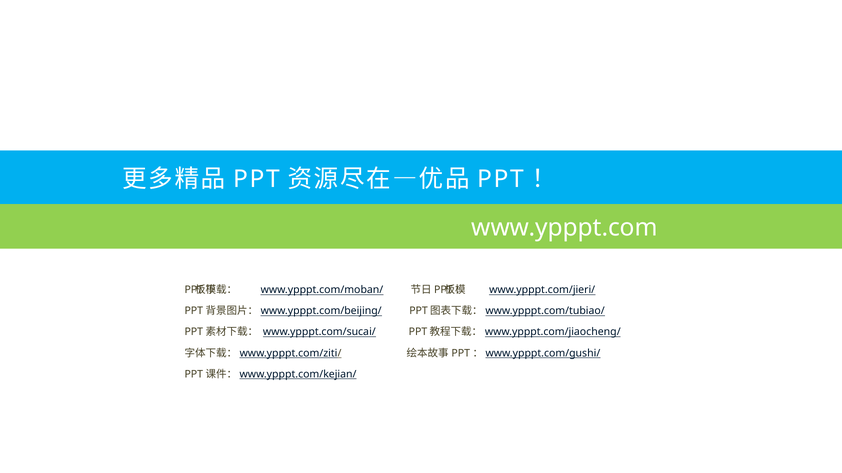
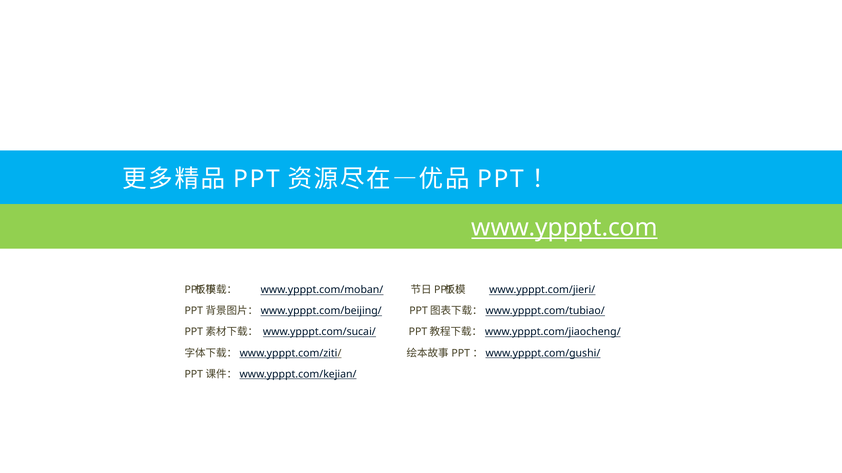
www.ypppt.com underline: none -> present (564, 228)
